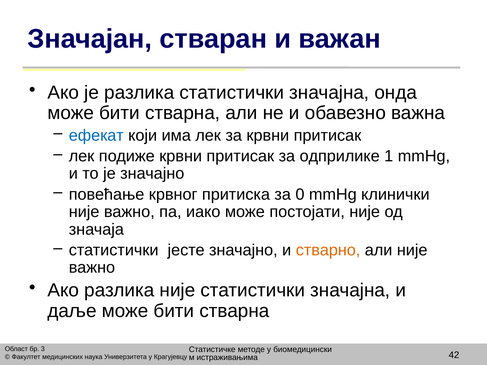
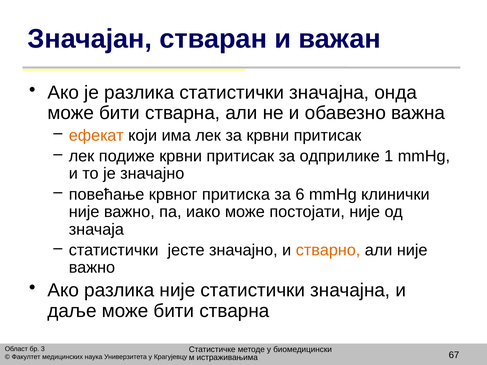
ефекат colour: blue -> orange (96, 135)
0: 0 -> 6 (300, 194)
42: 42 -> 67 (454, 355)
